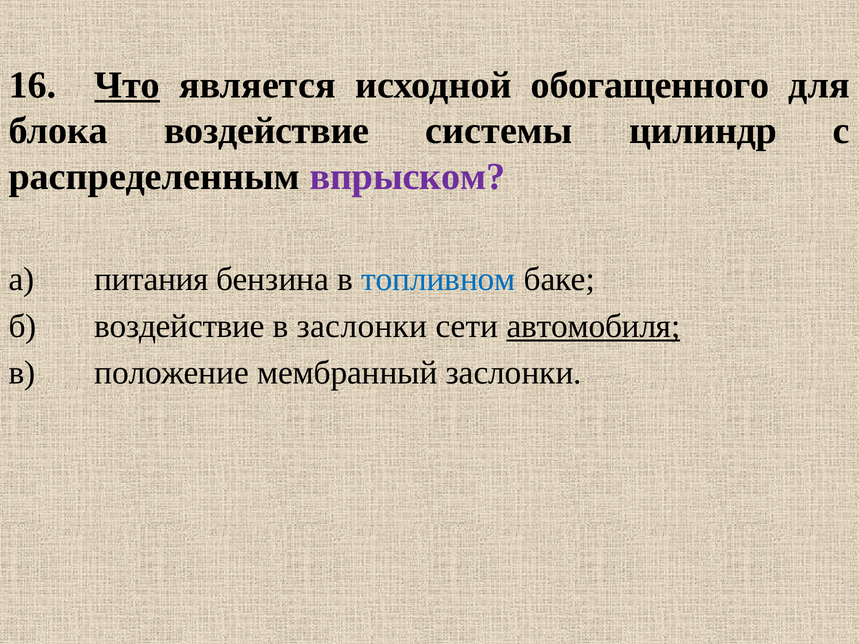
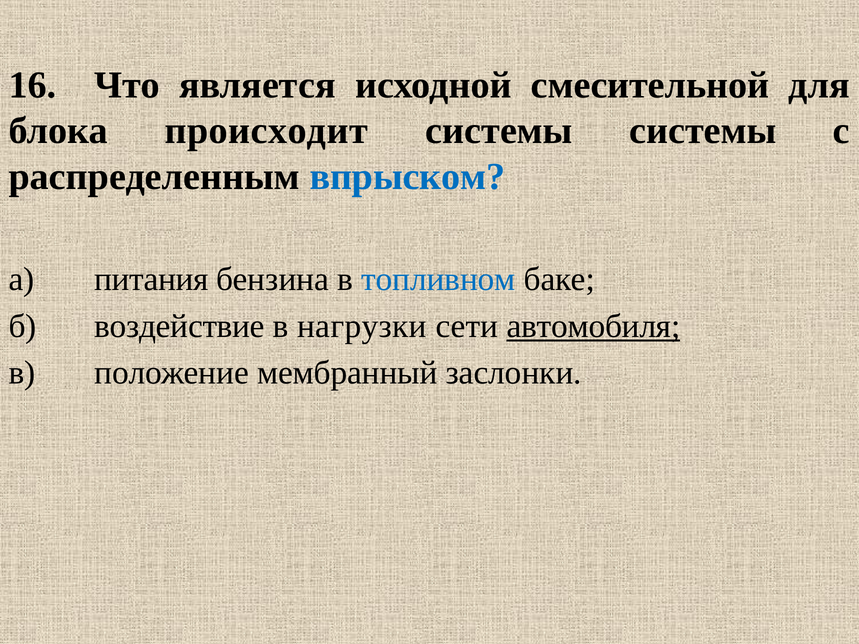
Что underline: present -> none (127, 85)
обогащенного: обогащенного -> смесительной (650, 85)
блока воздействие: воздействие -> происходит (266, 131)
системы цилиндр: цилиндр -> системы (703, 131)
впрыском colour: purple -> blue (407, 177)
в заслонки: заслонки -> нагрузки (362, 326)
